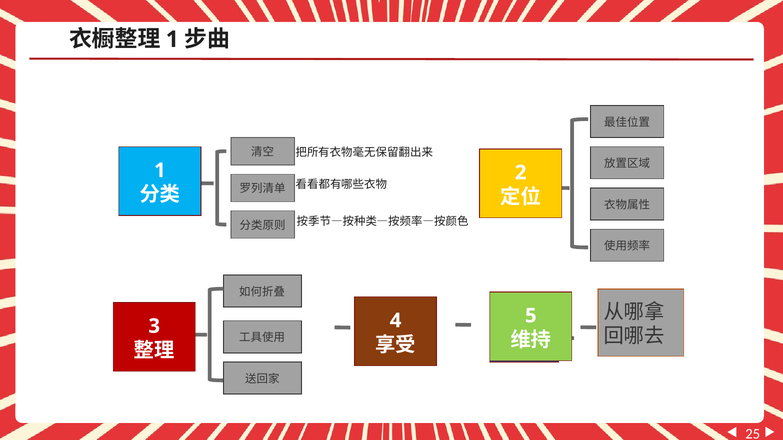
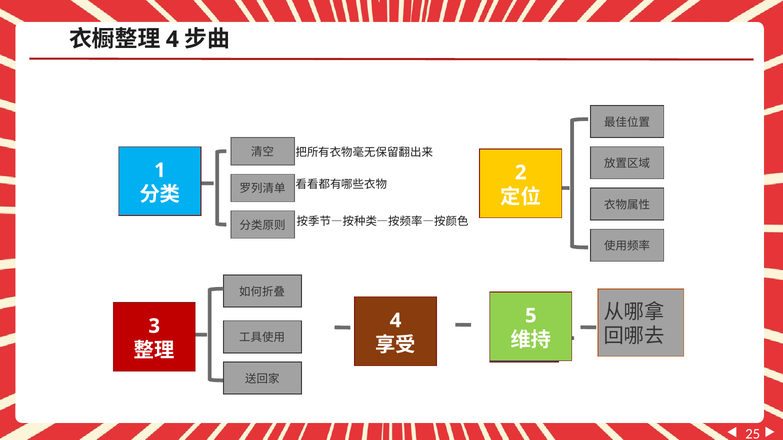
1: 1 -> 4 (172, 39)
